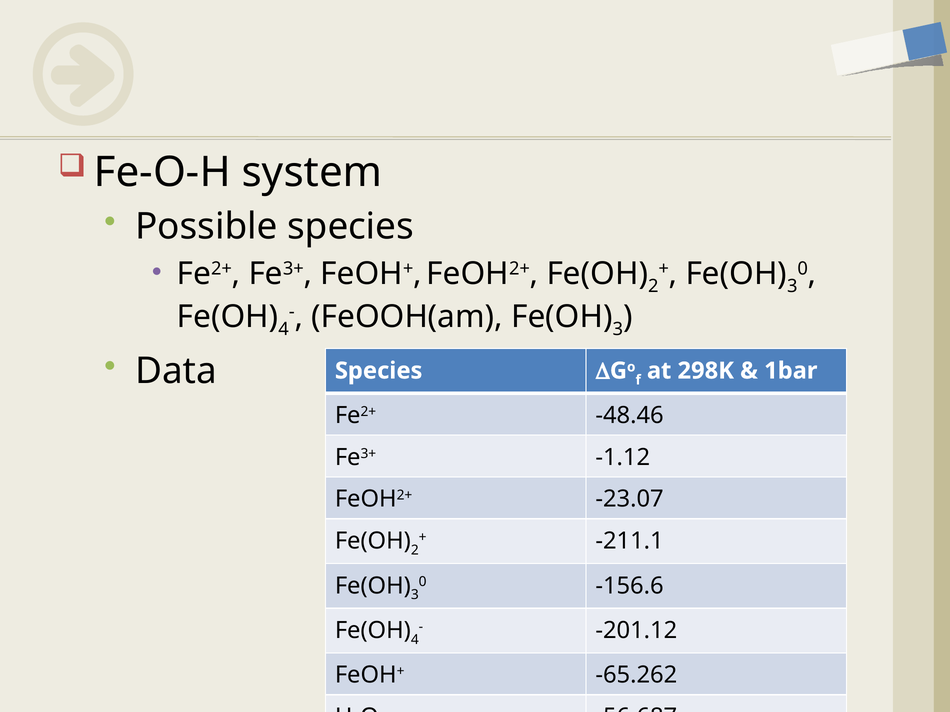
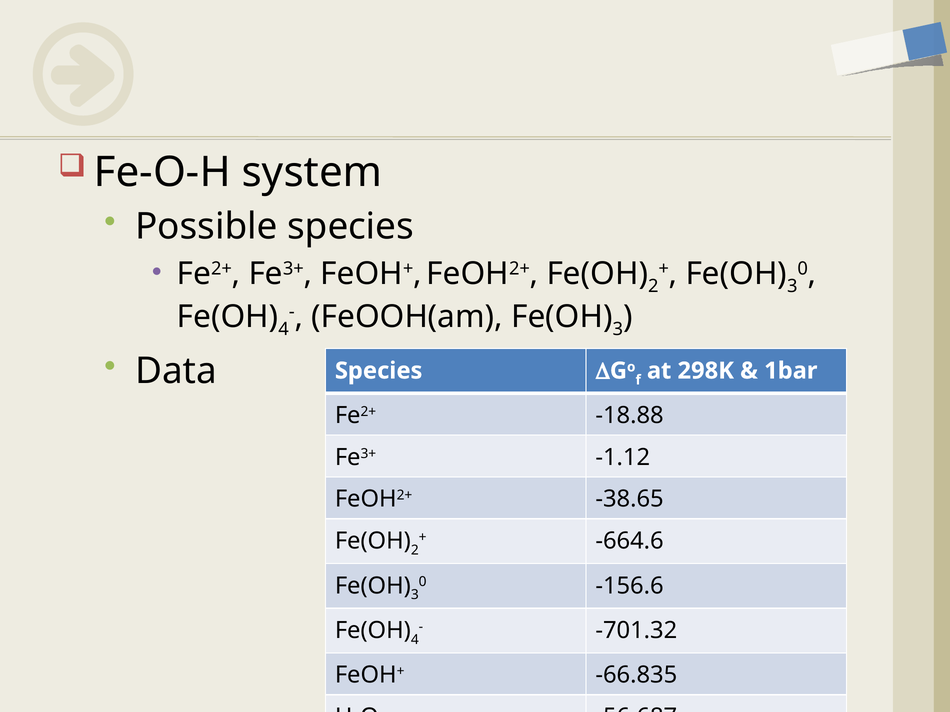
-48.46: -48.46 -> -18.88 (630, 416)
-23.07: -23.07 -> -38.65 (630, 499)
-211.1: -211.1 -> -664.6 (630, 541)
-201.12: -201.12 -> -701.32 (636, 631)
-65.262: -65.262 -> -66.835 (636, 676)
